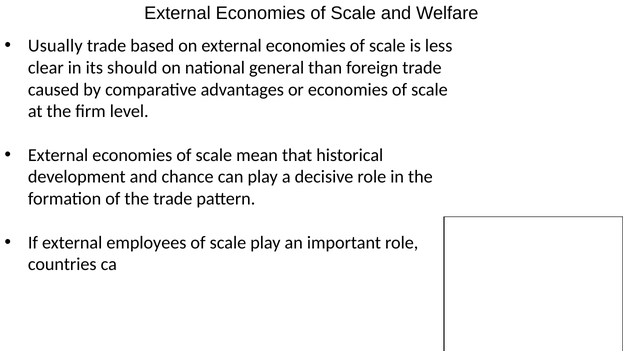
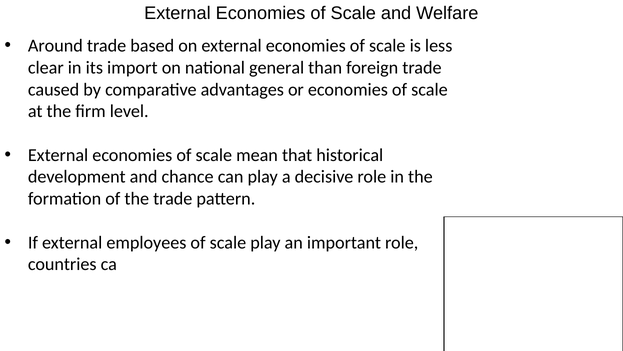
Usually: Usually -> Around (55, 46)
should: should -> import (132, 68)
